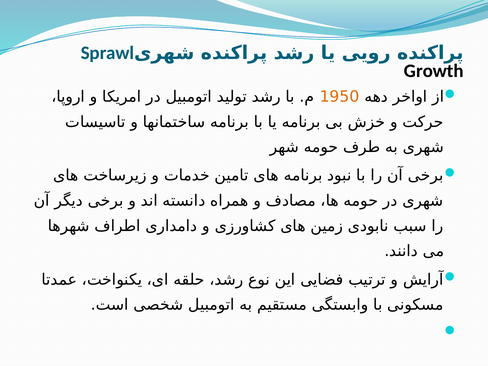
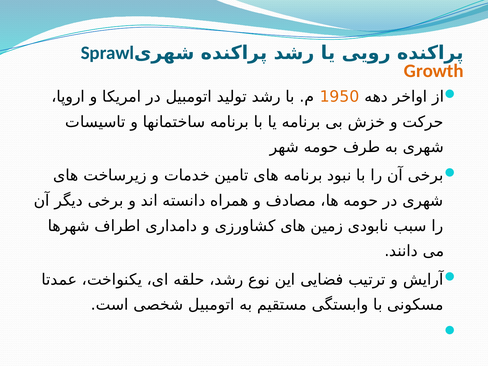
Growth colour: black -> orange (434, 71)
